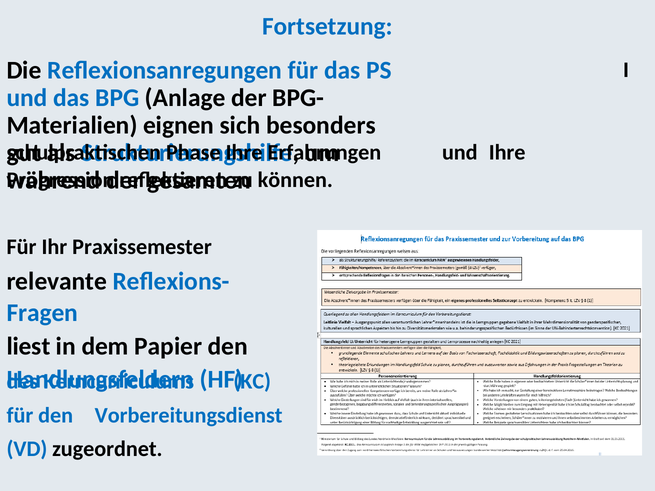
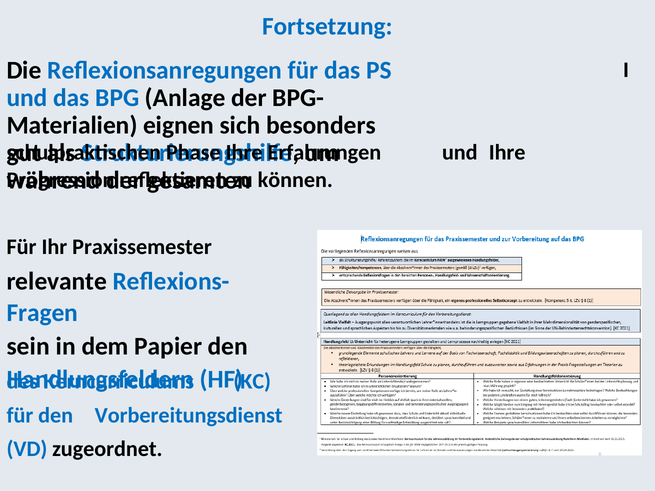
liest: liest -> sein (28, 346)
